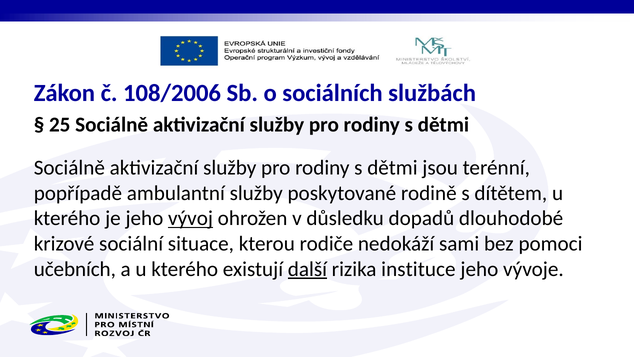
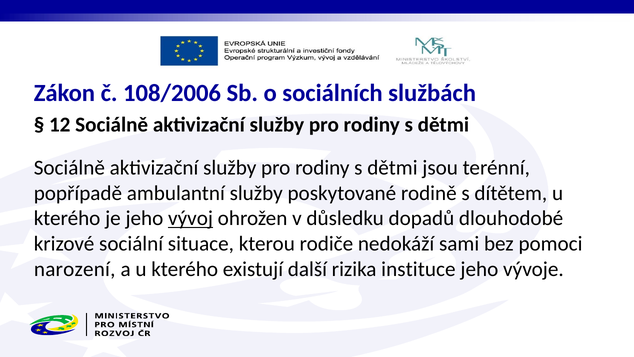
25: 25 -> 12 (60, 124)
učebních: učebních -> narození (75, 269)
další underline: present -> none (307, 269)
